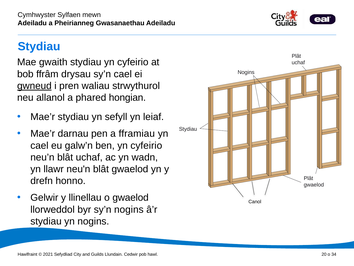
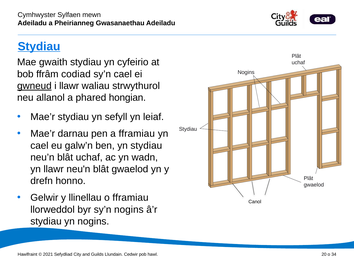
Stydiau underline: none -> present (39, 46)
drysau: drysau -> codiad (76, 74)
i pren: pren -> llawr (69, 86)
ben yn cyfeirio: cyfeirio -> stydiau (146, 145)
o gwaelod: gwaelod -> fframiau (130, 197)
